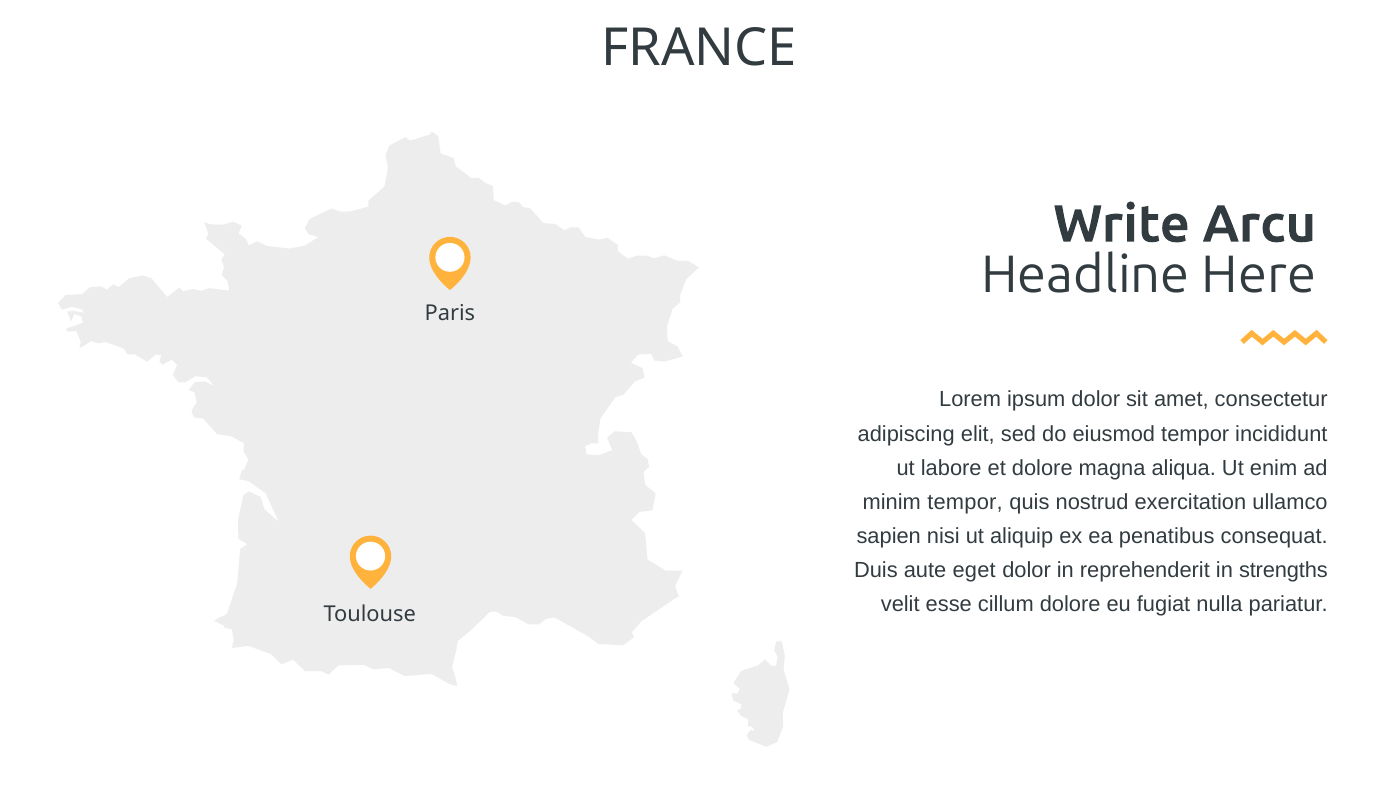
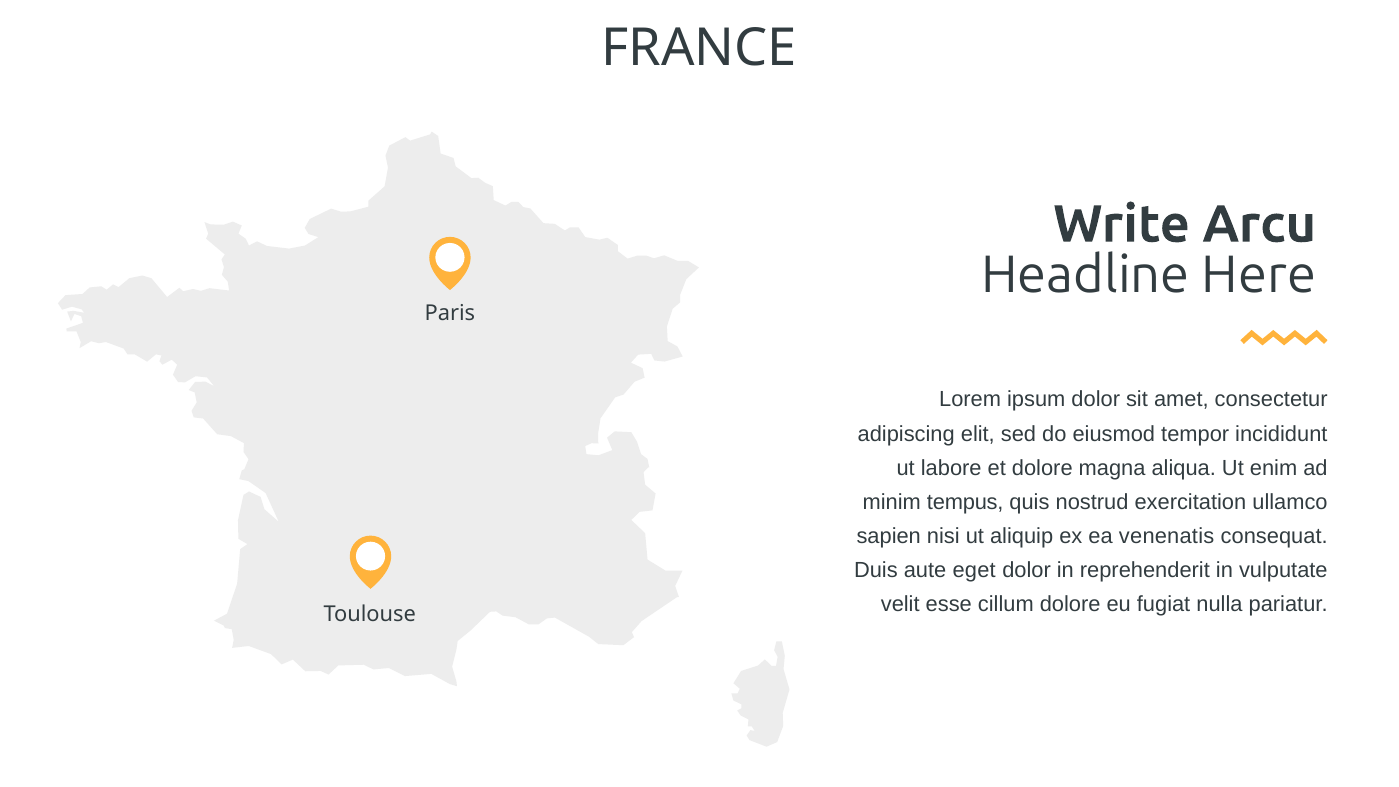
minim tempor: tempor -> tempus (965, 502)
penatibus: penatibus -> venenatis (1167, 536)
strengths: strengths -> vulputate (1283, 570)
